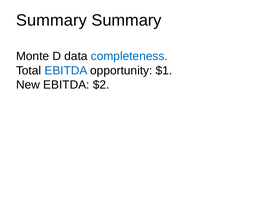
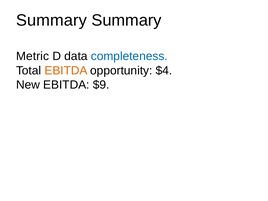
Monte: Monte -> Metric (33, 56)
EBITDA colour: blue -> orange (66, 70)
$1: $1 -> $4 (164, 70)
$2: $2 -> $9 (101, 85)
